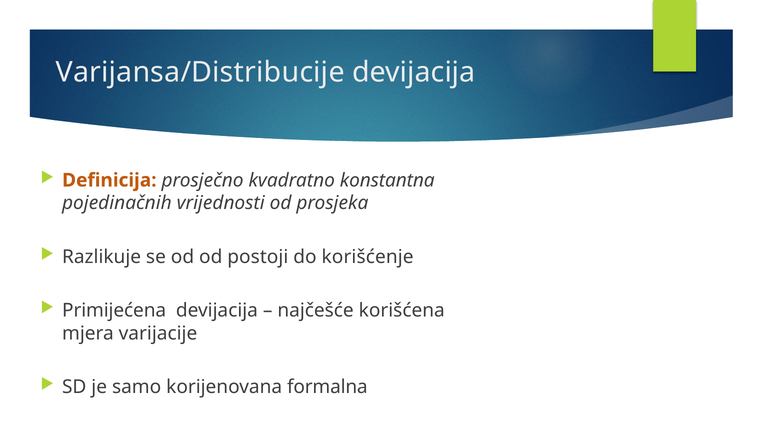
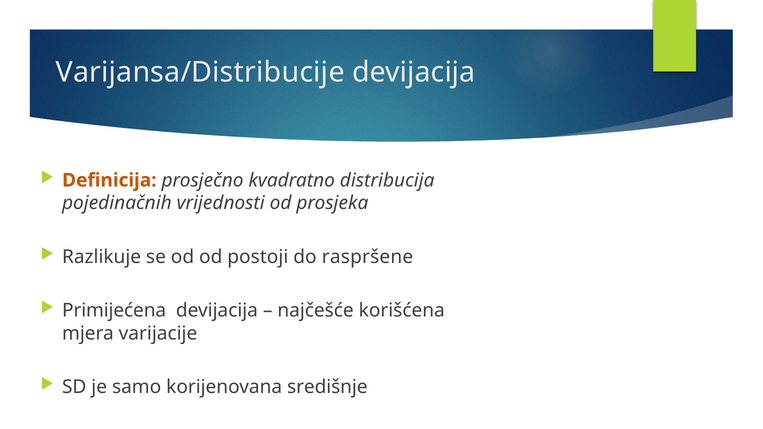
konstantna: konstantna -> distribucija (387, 180)
korišćenje: korišćenje -> raspršene (368, 257)
formalna: formalna -> središnje (327, 387)
